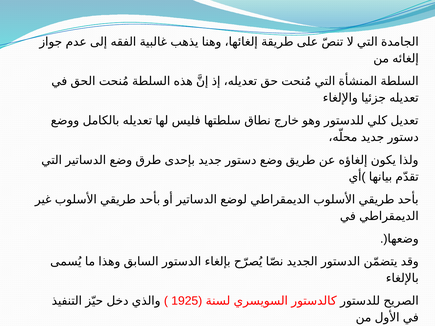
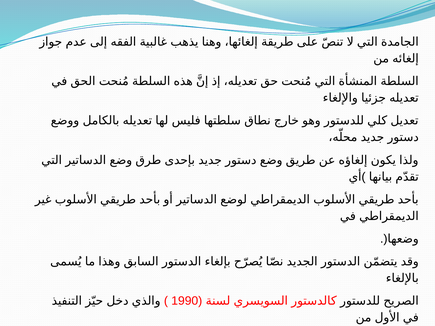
1925: 1925 -> 1990 (185, 301)
